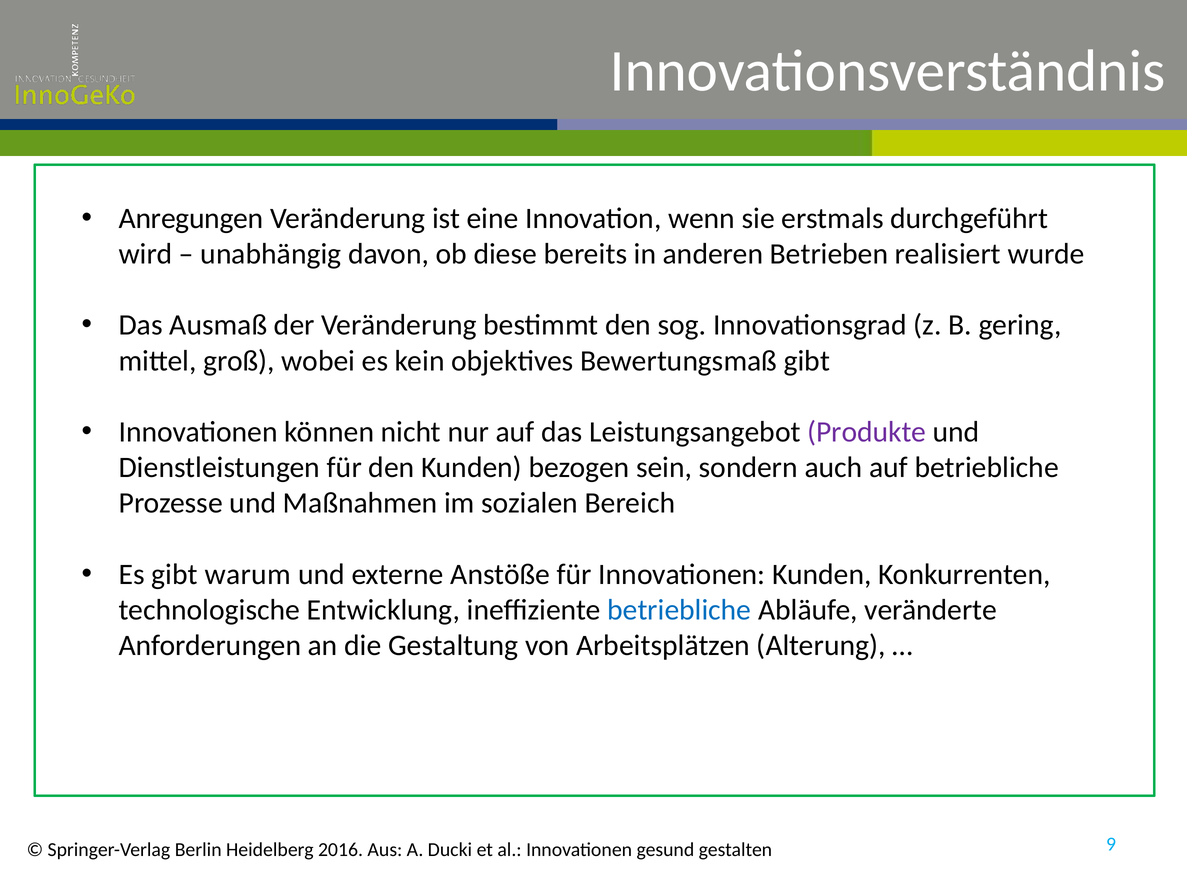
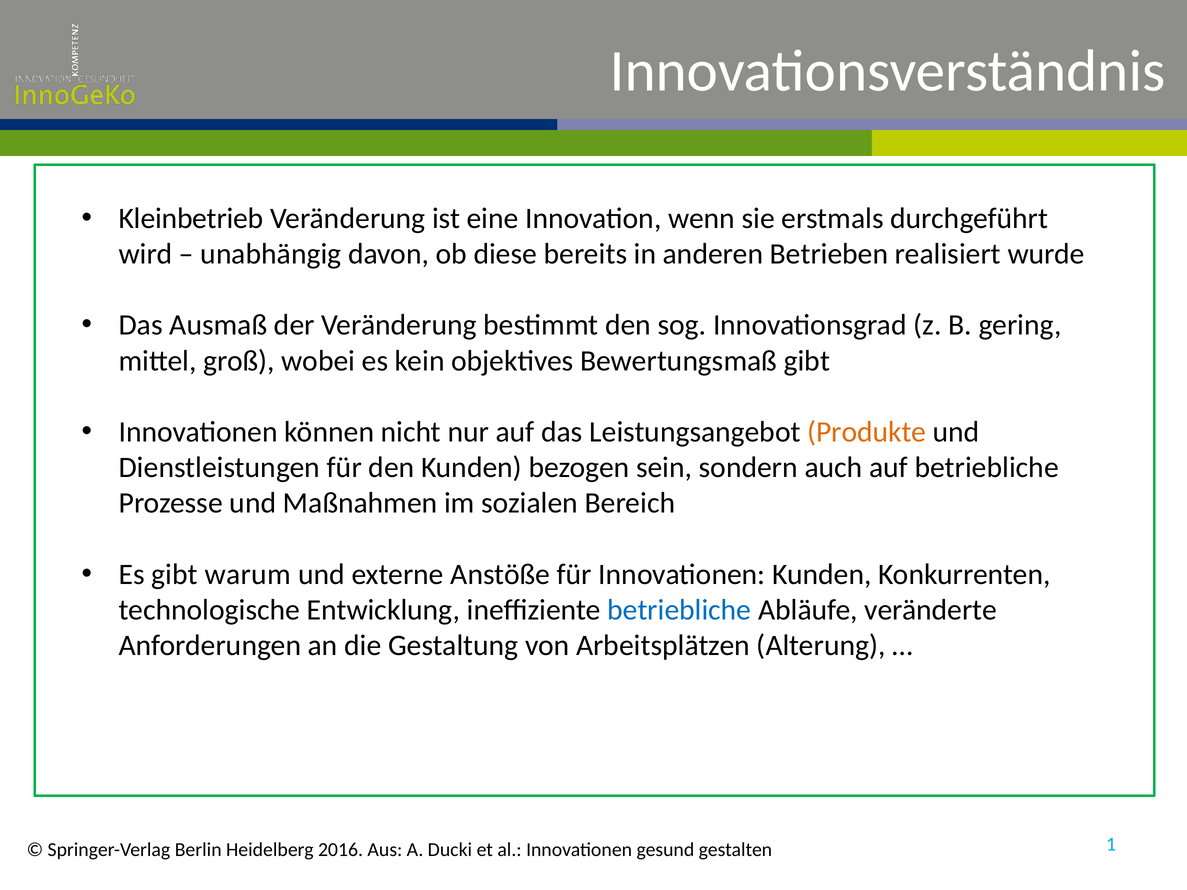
Anregungen: Anregungen -> Kleinbetrieb (191, 218)
Produkte colour: purple -> orange (867, 432)
9: 9 -> 1 (1111, 844)
